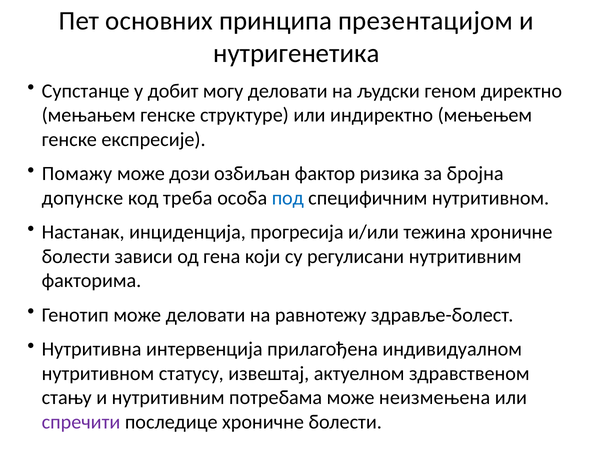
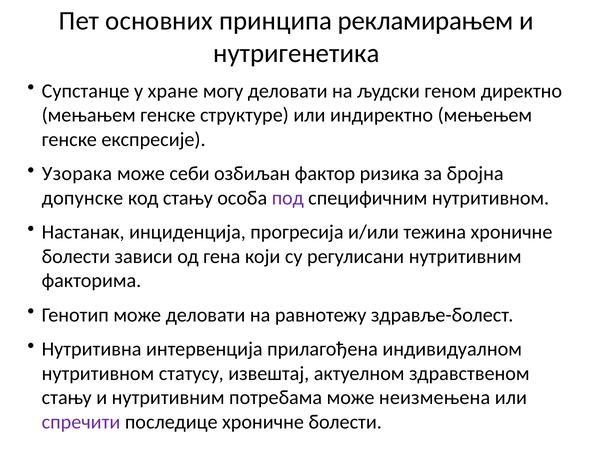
презентацијом: презентацијом -> рекламирањем (426, 21)
добит: добит -> хране (173, 91)
Помажу: Помажу -> Узорака (77, 174)
дози: дози -> себи (189, 174)
код треба: треба -> стању (188, 198)
под colour: blue -> purple (288, 198)
